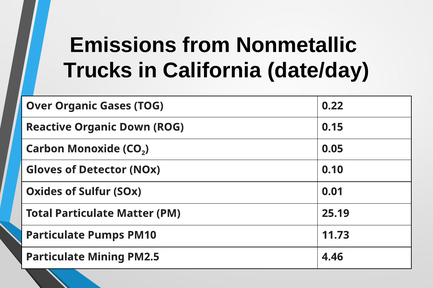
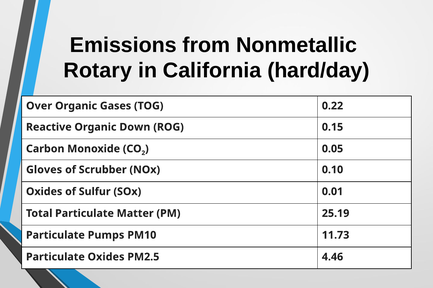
Trucks: Trucks -> Rotary (98, 71)
date/day: date/day -> hard/day (318, 71)
Detector: Detector -> Scrubber (103, 170)
Particulate Mining: Mining -> Oxides (106, 257)
